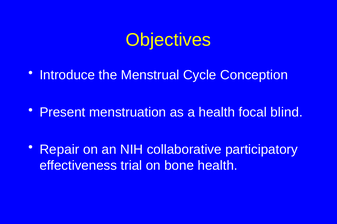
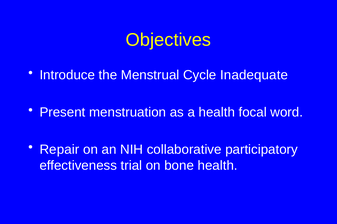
Conception: Conception -> Inadequate (254, 75)
blind: blind -> word (287, 113)
